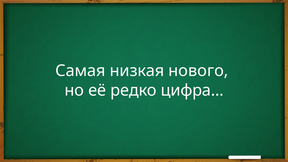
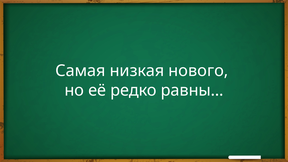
цифра…: цифра… -> равны… (192, 90)
